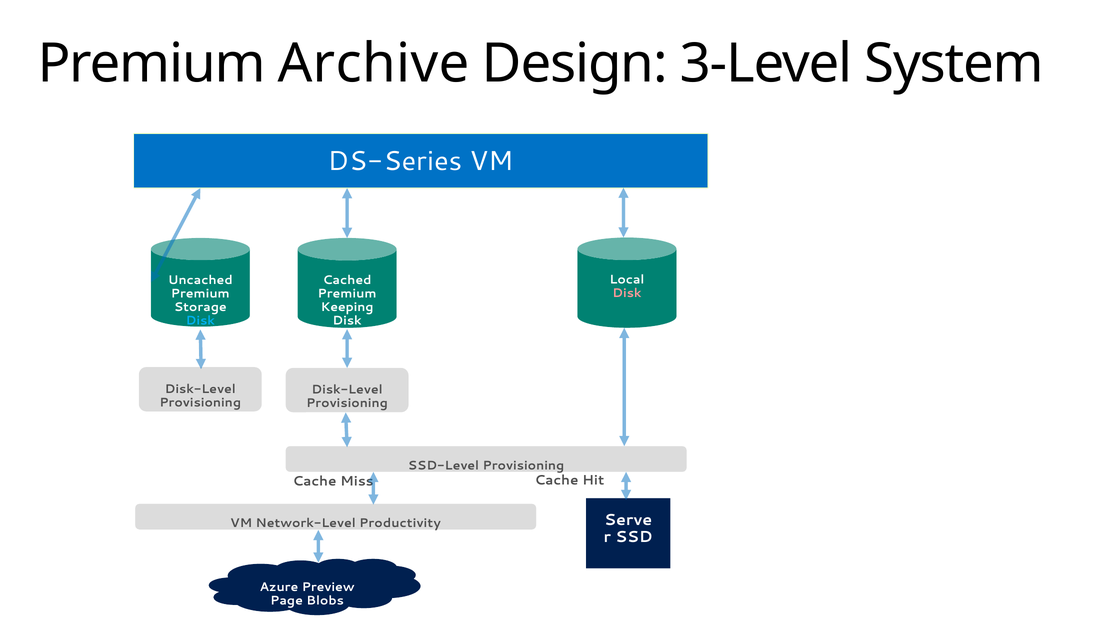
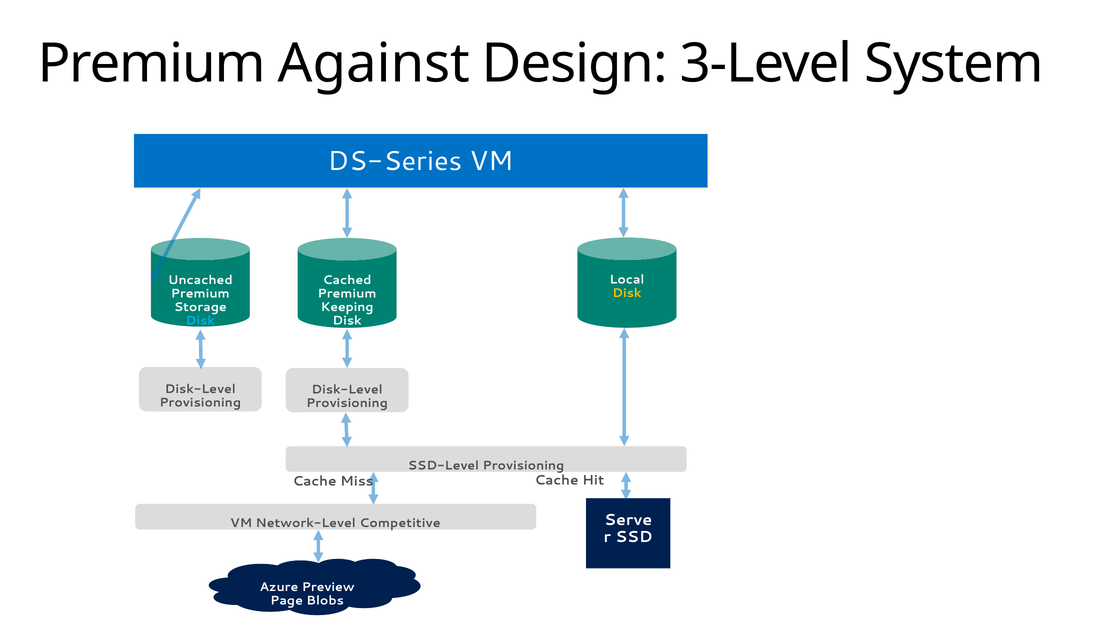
Archive: Archive -> Against (374, 64)
Disk colour: pink -> yellow (627, 294)
Productivity: Productivity -> Competitive (400, 524)
